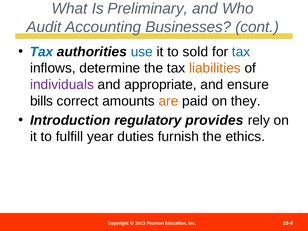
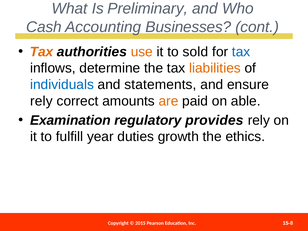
Audit: Audit -> Cash (44, 27)
Tax colour: blue -> orange (42, 52)
use colour: blue -> orange (142, 52)
individuals colour: purple -> blue (62, 85)
appropriate: appropriate -> statements (160, 85)
bills: bills -> rely (41, 101)
they: they -> able (246, 101)
Introduction: Introduction -> Examination (70, 120)
furnish: furnish -> growth (178, 137)
